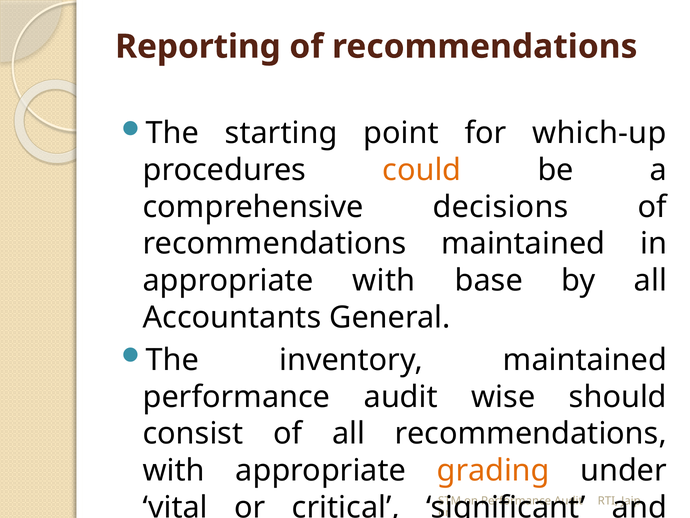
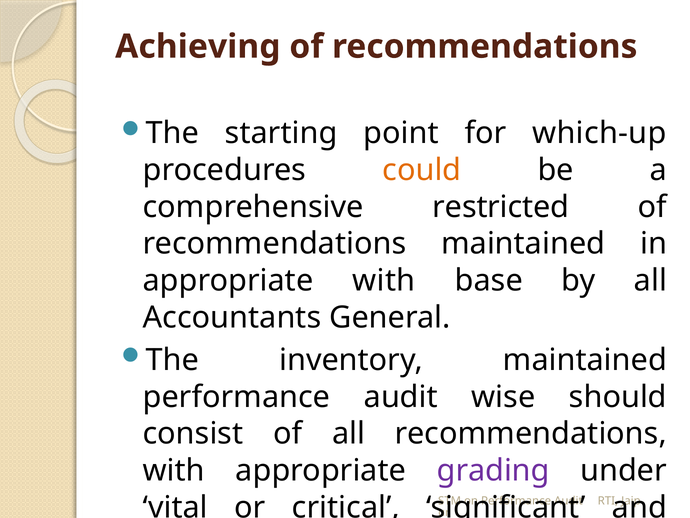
Reporting: Reporting -> Achieving (198, 47)
decisions: decisions -> restricted (501, 207)
grading colour: orange -> purple (493, 470)
